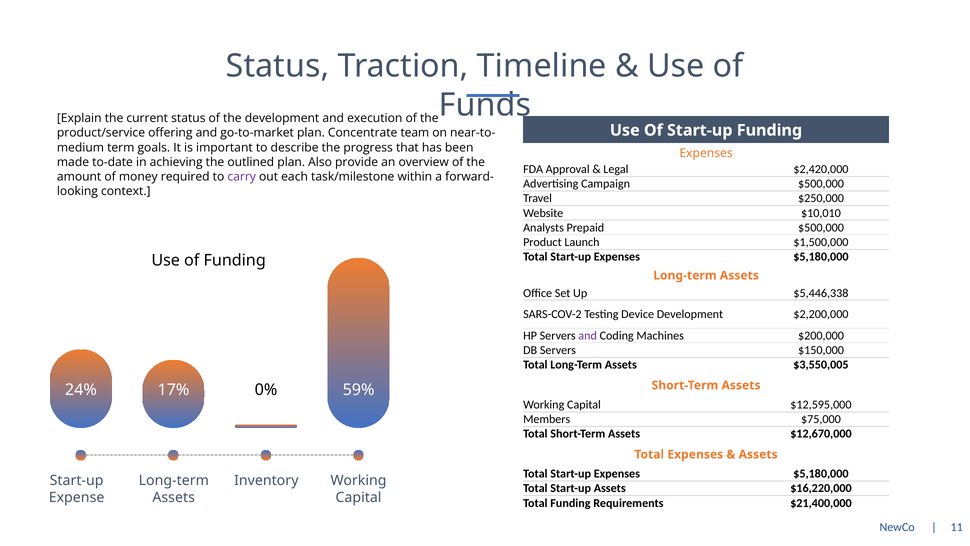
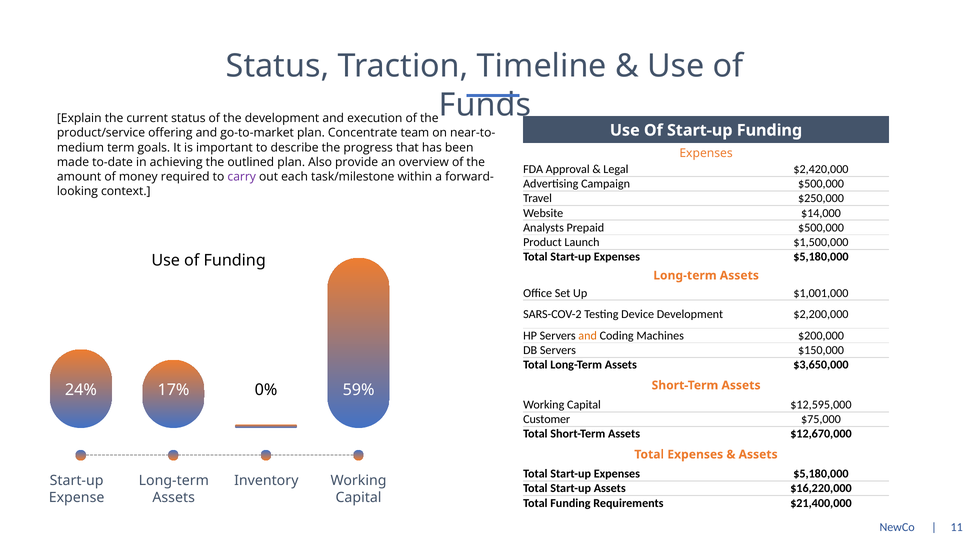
$10,010: $10,010 -> $14,000 (821, 213)
$5,446,338: $5,446,338 -> $1,001,000 (821, 293)
and colour: purple -> orange (588, 335)
$3,550,005: $3,550,005 -> $3,650,000 (821, 365)
Members: Members -> Customer (547, 419)
